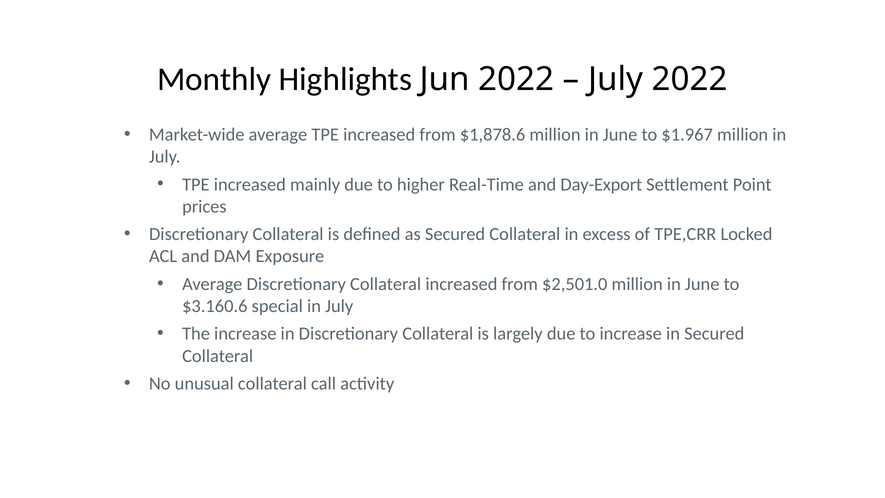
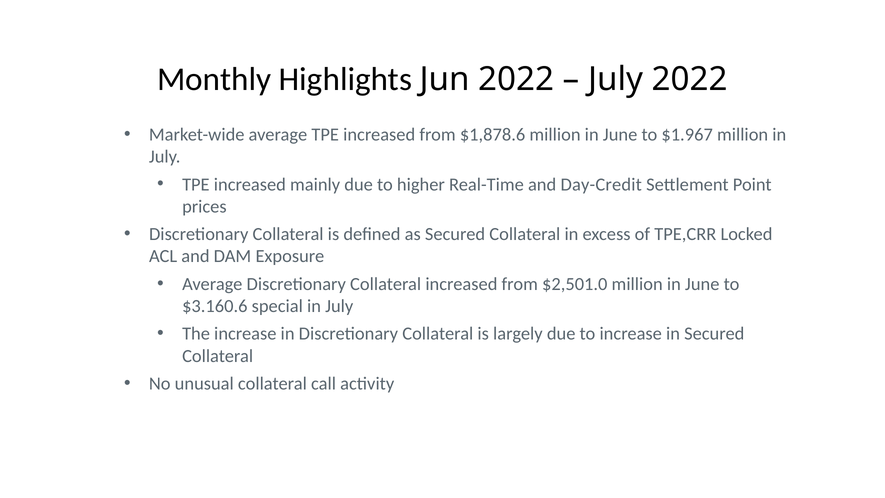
Day-Export: Day-Export -> Day-Credit (601, 184)
